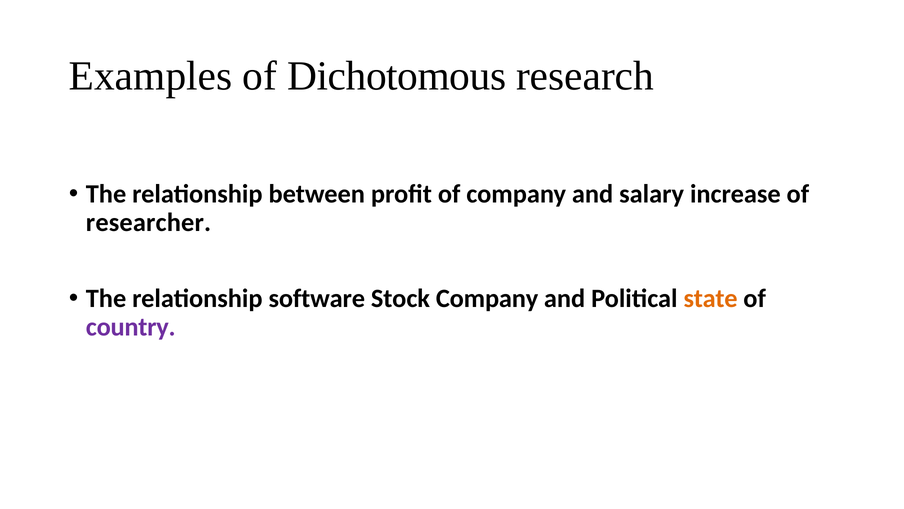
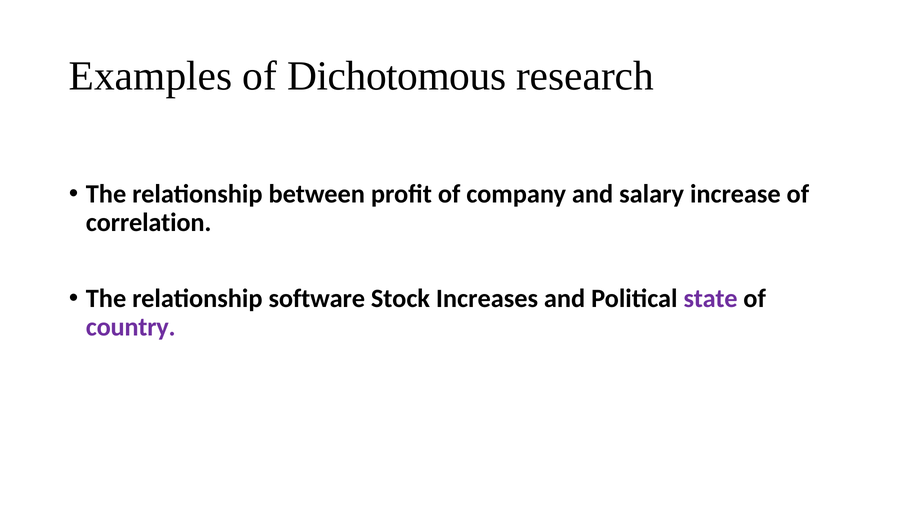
researcher: researcher -> correlation (149, 222)
Stock Company: Company -> Increases (487, 298)
state colour: orange -> purple (711, 298)
